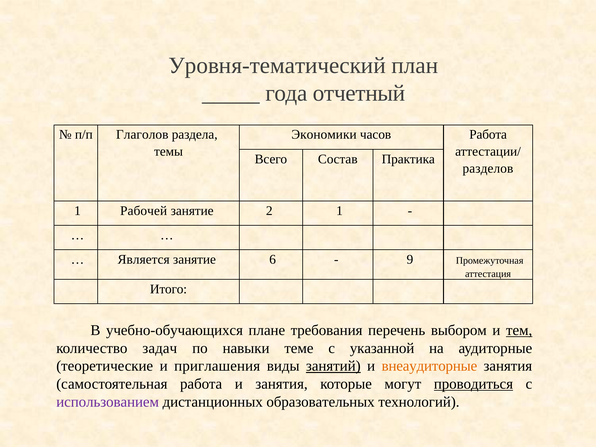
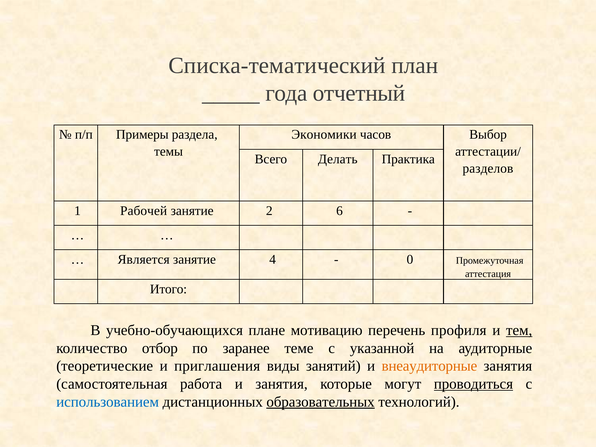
Уровня-тематический: Уровня-тематический -> Списка-тематический (277, 65)
Глаголов: Глаголов -> Примеры (142, 135)
часов Работа: Работа -> Выбор (488, 135)
Состав: Состав -> Делать (338, 159)
2 1: 1 -> 6 (340, 211)
6: 6 -> 4 (273, 259)
9: 9 -> 0 (410, 259)
требования: требования -> мотивацию (327, 330)
выбором: выбором -> профиля (459, 330)
задач: задач -> отбор (160, 348)
навыки: навыки -> заранее (246, 348)
занятий underline: present -> none (333, 366)
использованием colour: purple -> blue (108, 402)
образовательных underline: none -> present (321, 402)
